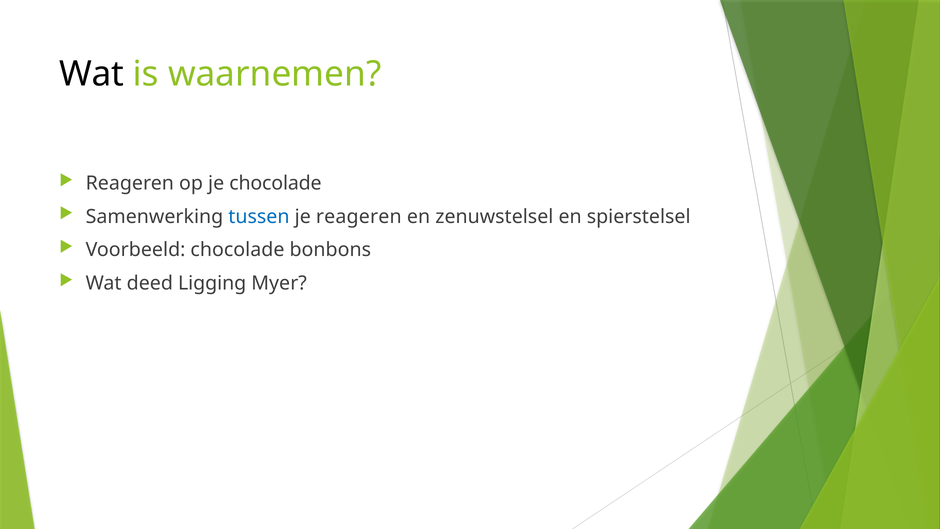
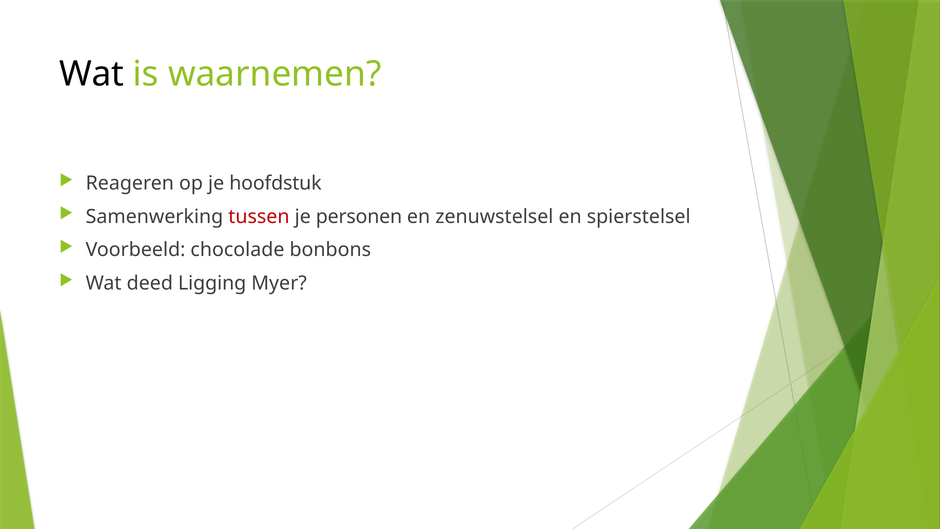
je chocolade: chocolade -> hoofdstuk (275, 183)
tussen colour: blue -> red (259, 217)
je reageren: reageren -> personen (359, 217)
